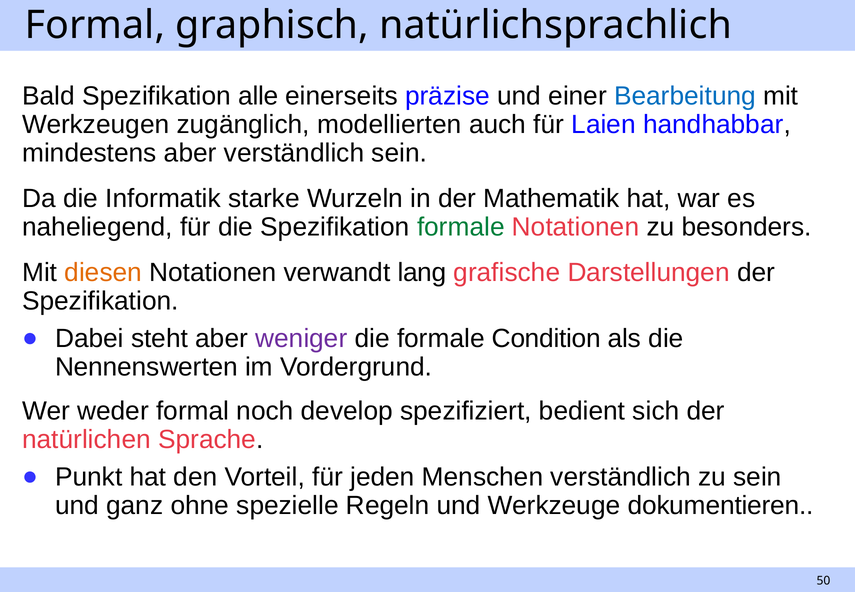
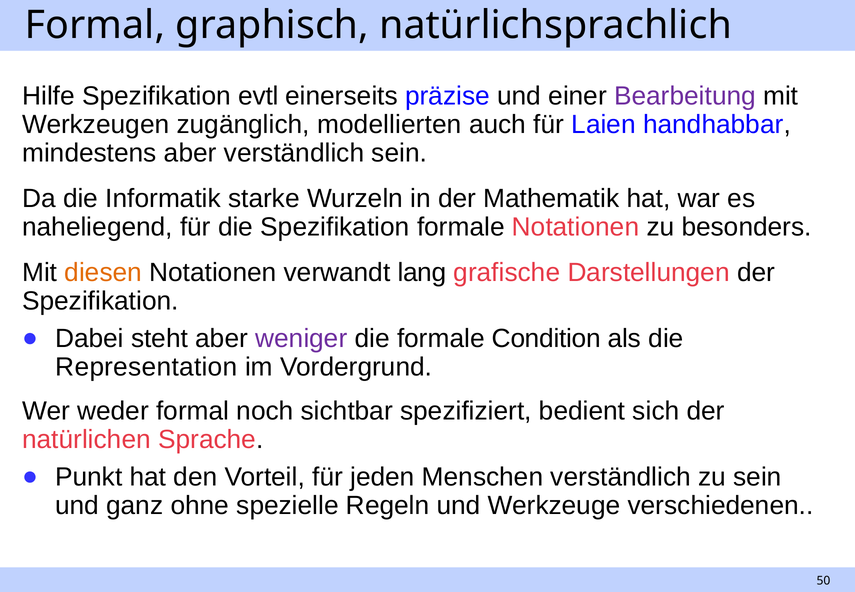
Bald: Bald -> Hilfe (48, 96)
alle: alle -> evtl (258, 96)
Bearbeitung colour: blue -> purple (685, 96)
formale colour: green -> black (461, 227)
Nennenswerten: Nennenswerten -> Representation (146, 367)
develop: develop -> sichtbar (347, 411)
dokumentieren: dokumentieren -> verschiedenen (721, 505)
